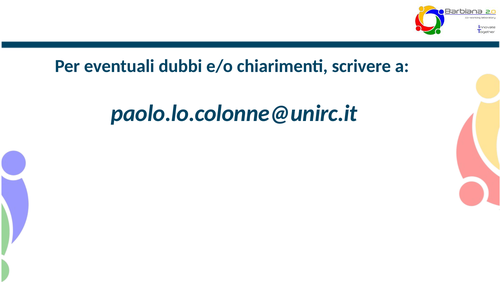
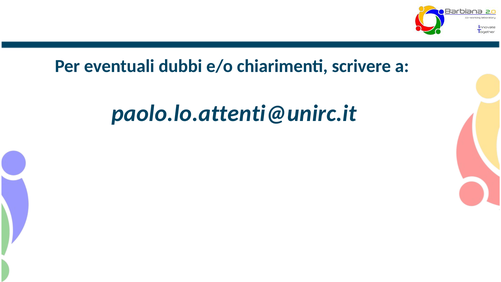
paolo.lo.colonne@unirc.it: paolo.lo.colonne@unirc.it -> paolo.lo.attenti@unirc.it (234, 113)
